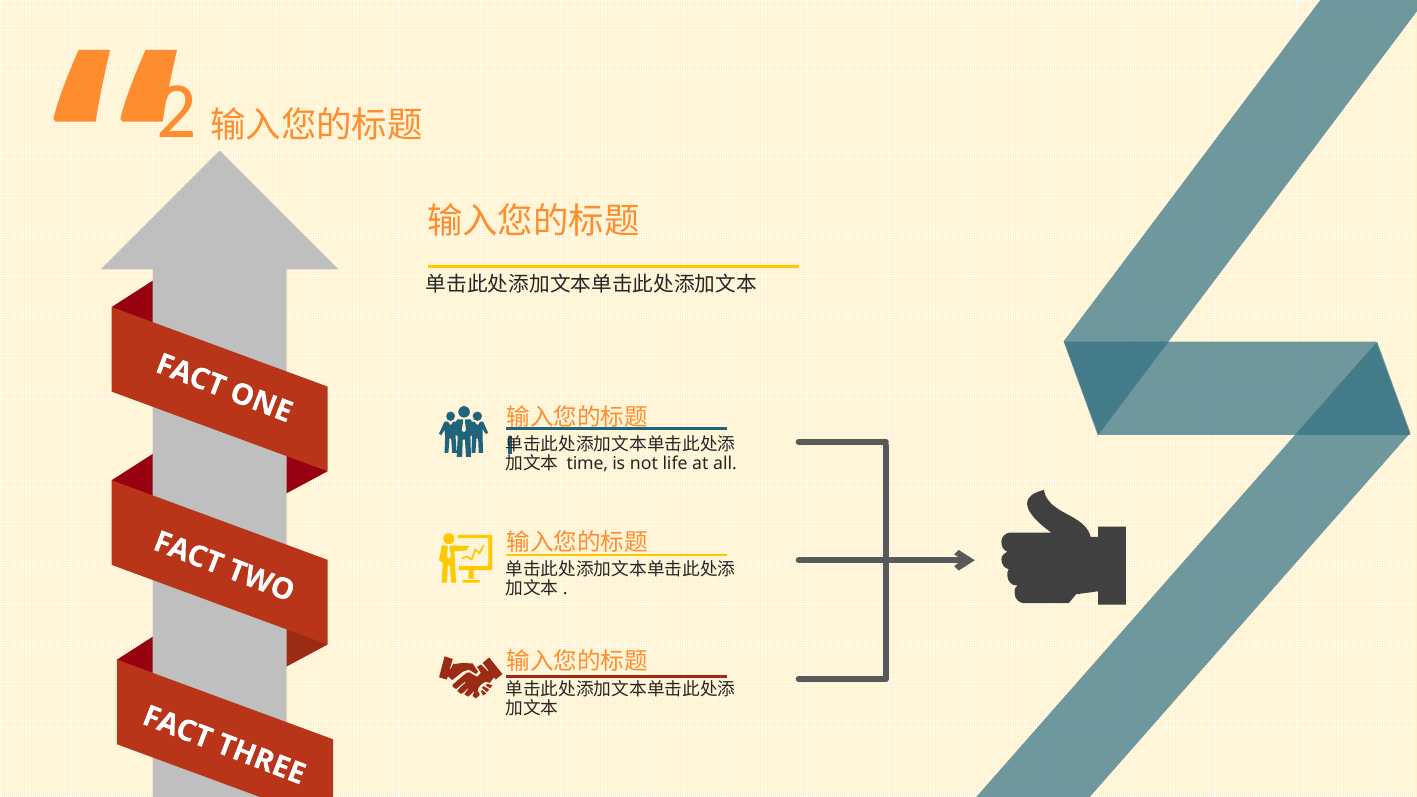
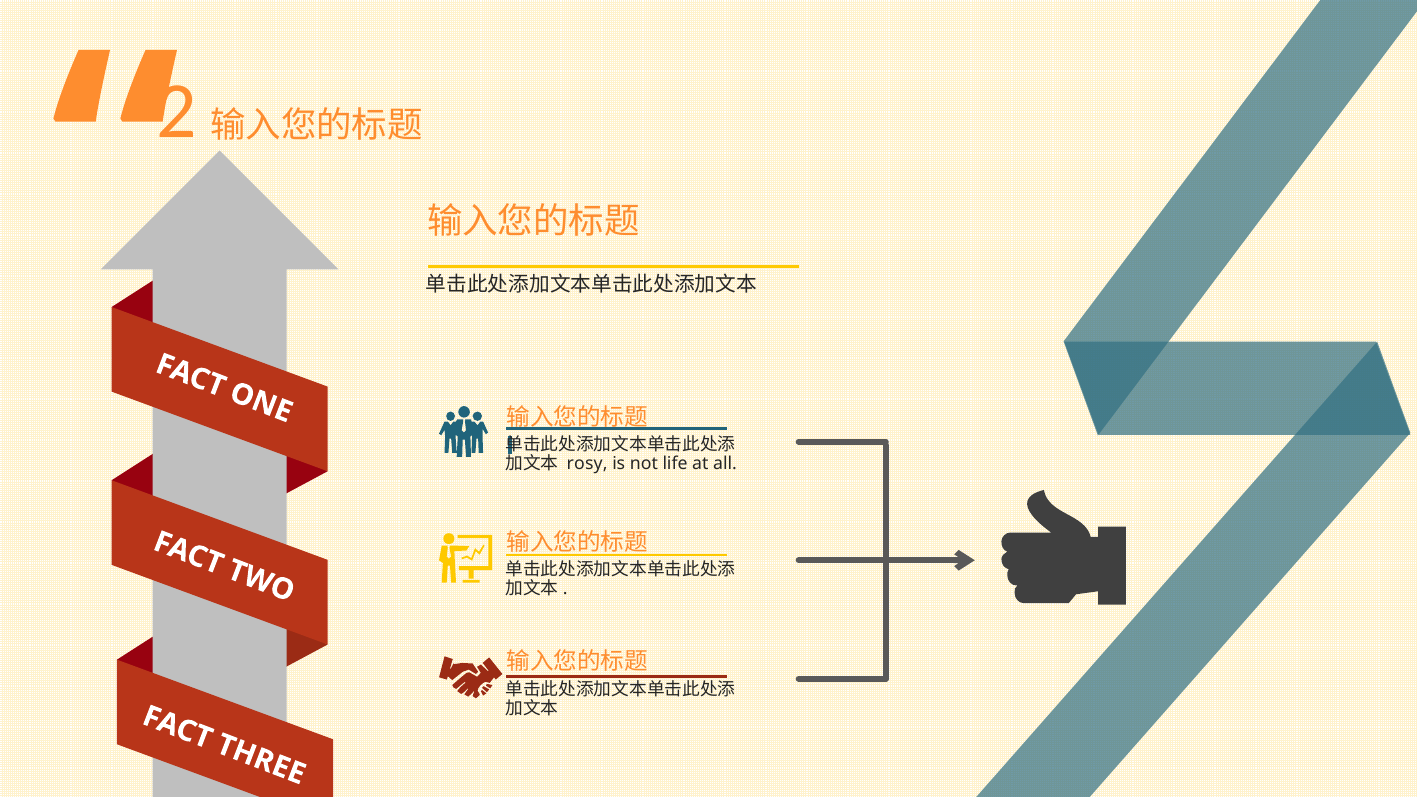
time: time -> rosy (587, 464)
